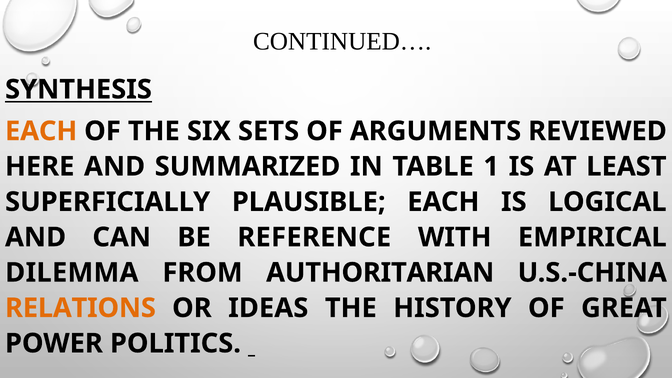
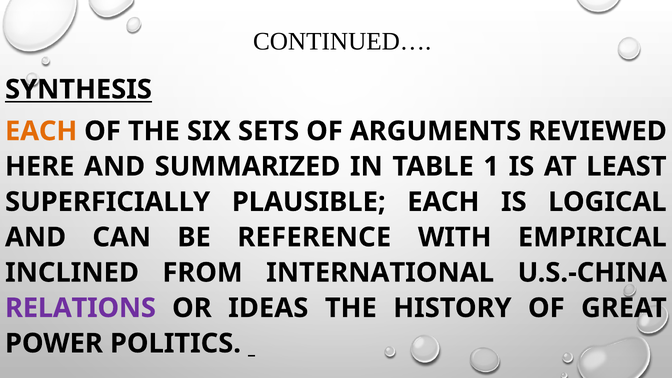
DILEMMA: DILEMMA -> INCLINED (72, 273)
AUTHORITARIAN: AUTHORITARIAN -> INTERNATIONAL (380, 273)
RELATIONS colour: orange -> purple (80, 308)
